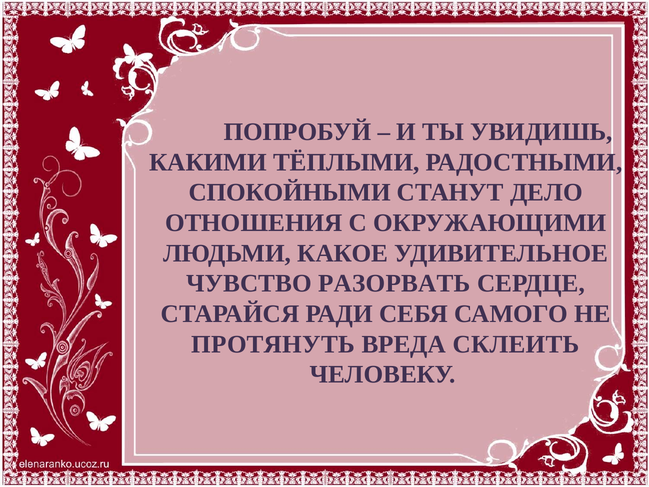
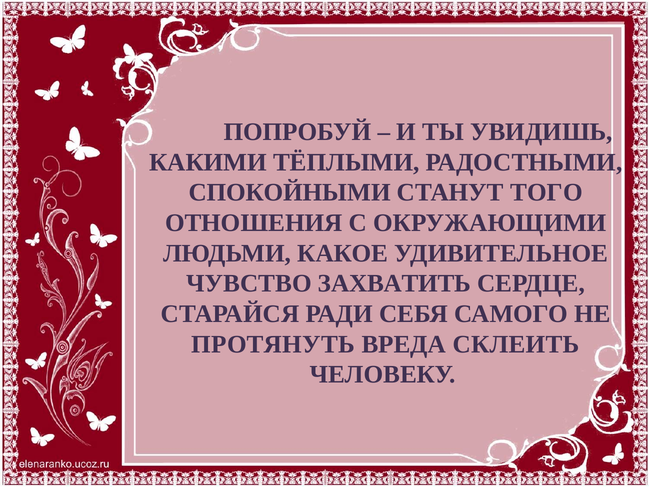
ДЕЛО: ДЕЛО -> ТОГО (546, 193)
РАЗОРВАТЬ: РАЗОРВАТЬ -> ЗАХВАТИТЬ (395, 283)
